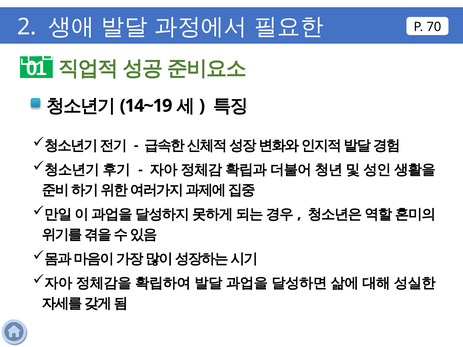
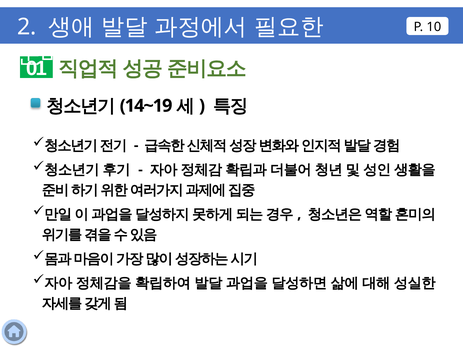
70: 70 -> 10 (434, 27)
